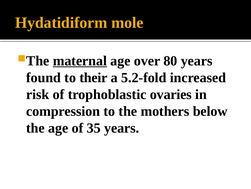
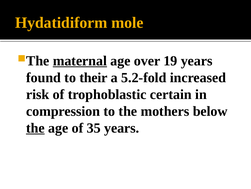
80: 80 -> 19 (170, 61)
ovaries: ovaries -> certain (171, 94)
the underline: none -> present (35, 127)
